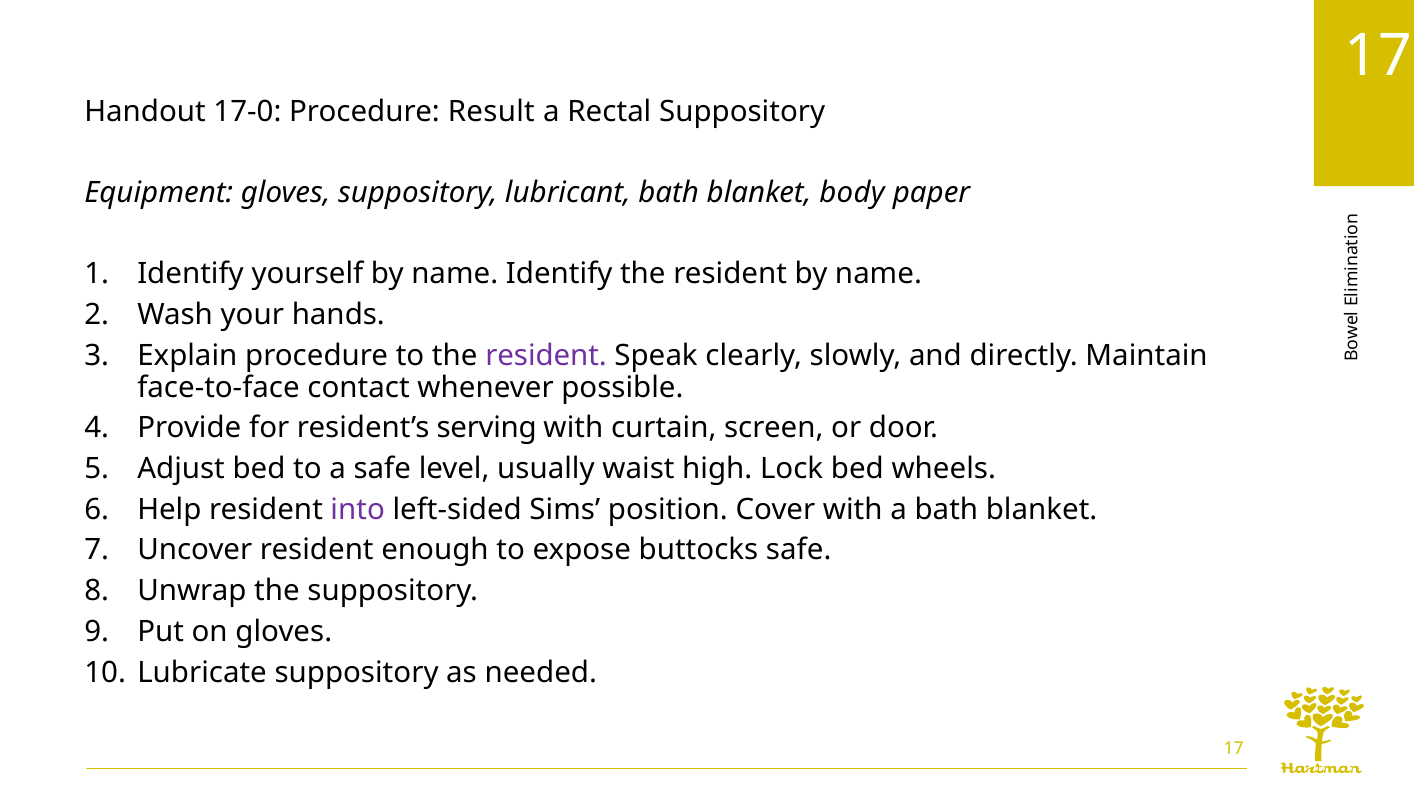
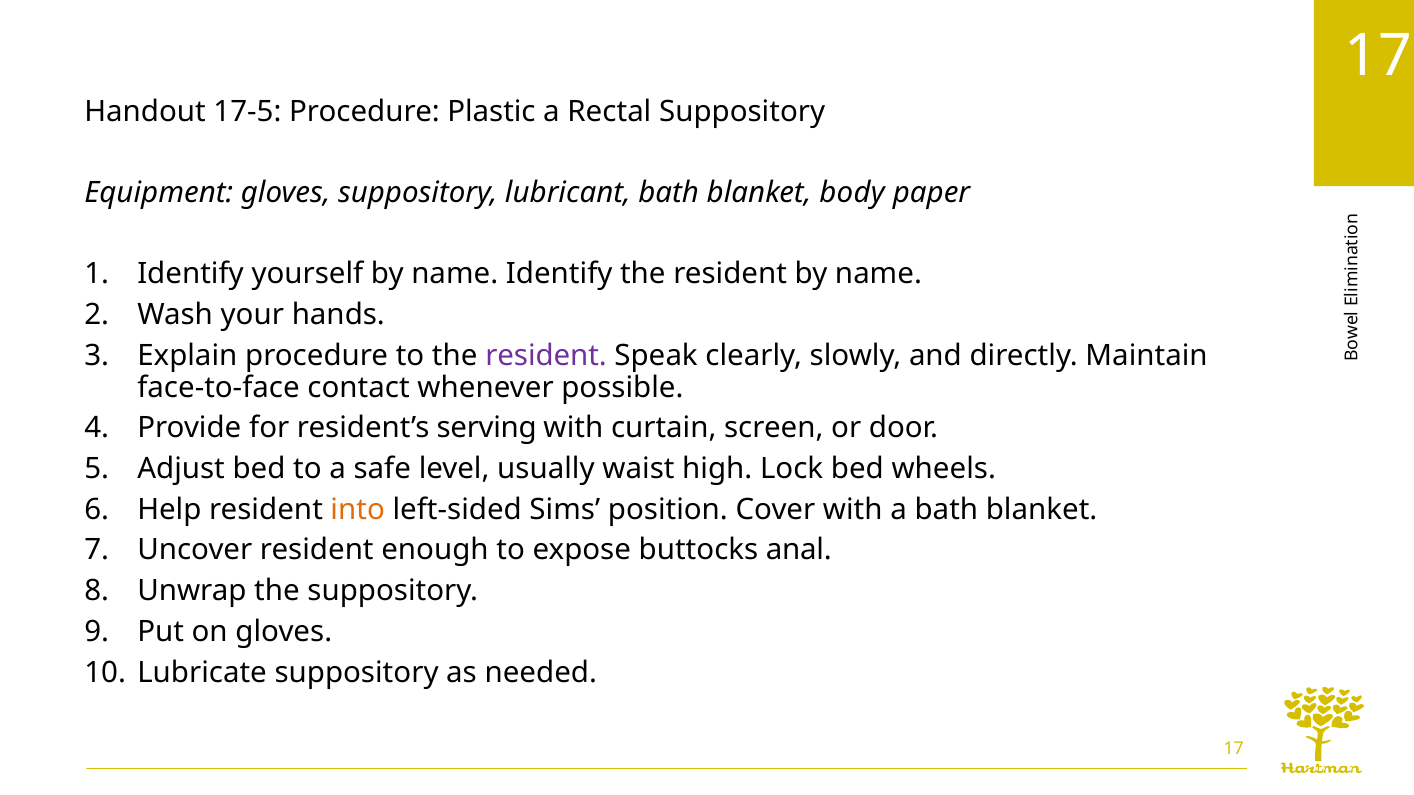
17-0: 17-0 -> 17-5 (247, 112)
Result: Result -> Plastic (491, 112)
into colour: purple -> orange (358, 510)
buttocks safe: safe -> anal (799, 550)
